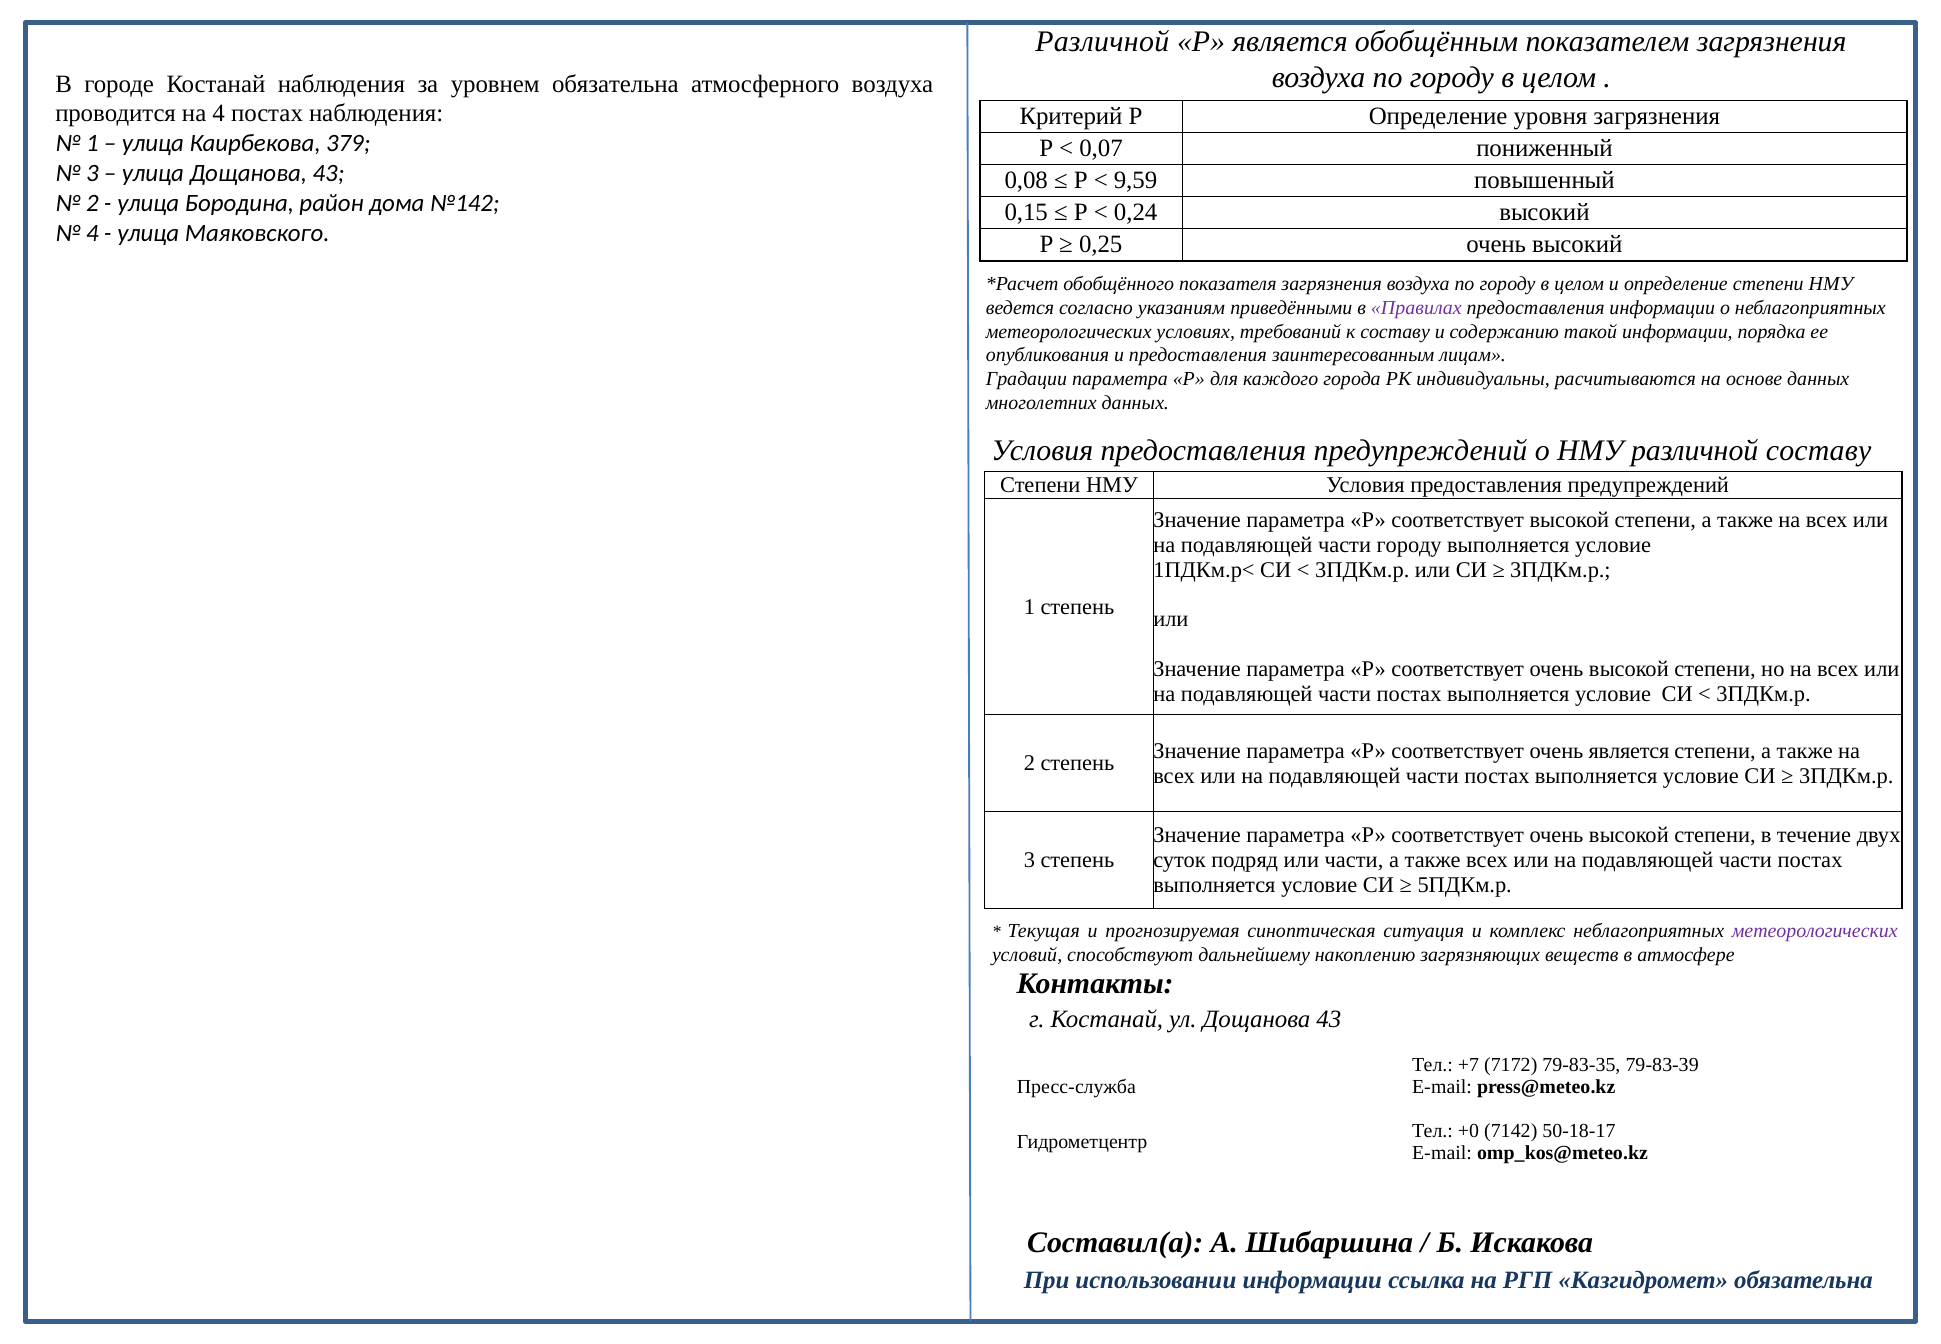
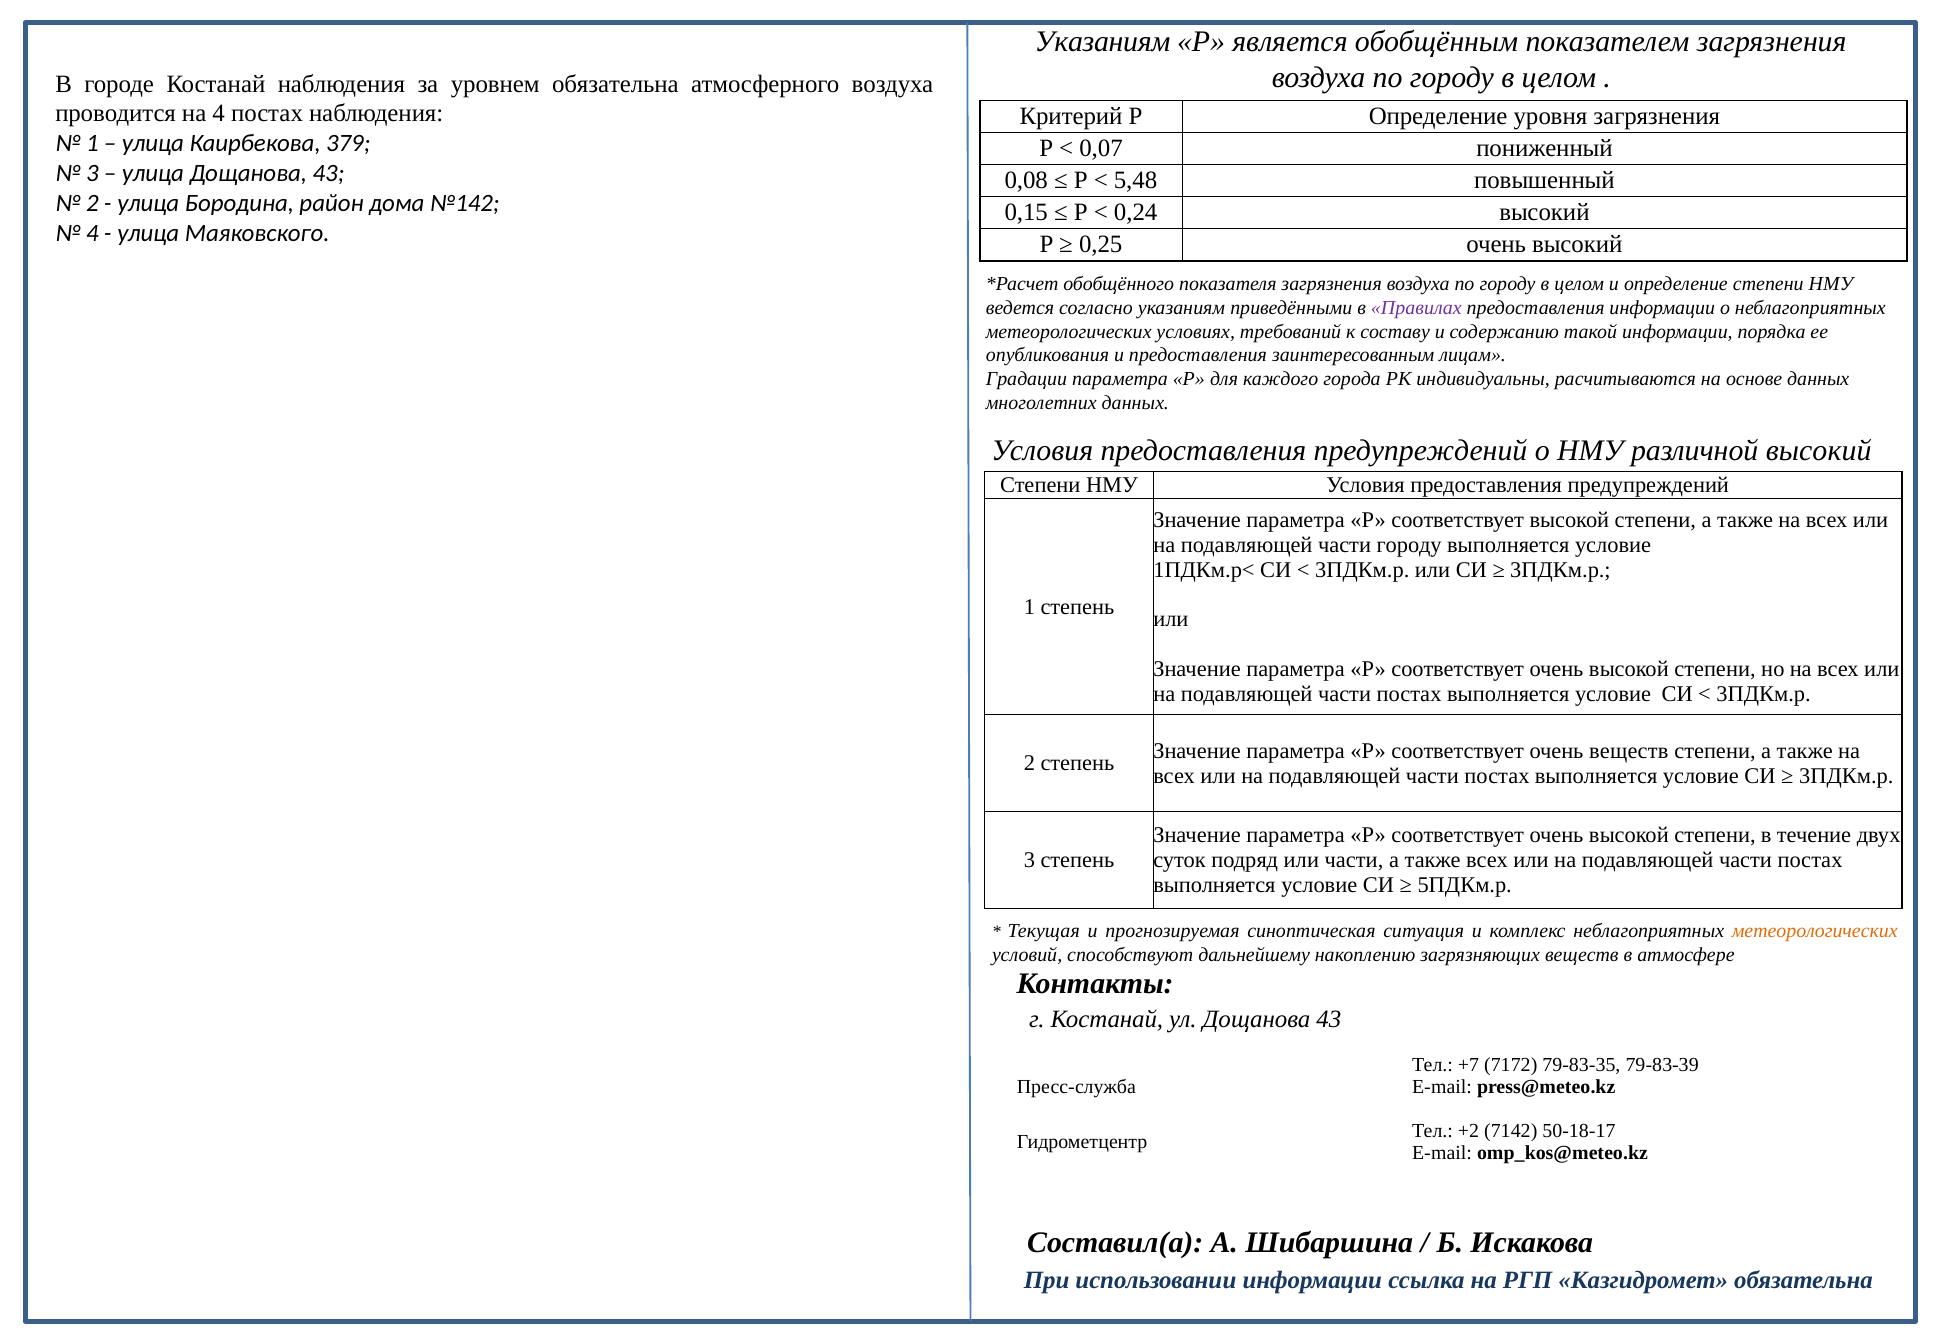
Различной: Различной -> Указаниям (1103, 42)
9,59: 9,59 -> 5,48 (1136, 181)
различной составу: составу -> высокий (1819, 450)
очень является: является -> веществ (1629, 751)
метеорологических colour: purple -> orange (1815, 931)
+0: +0 -> +2 (1468, 1131)
